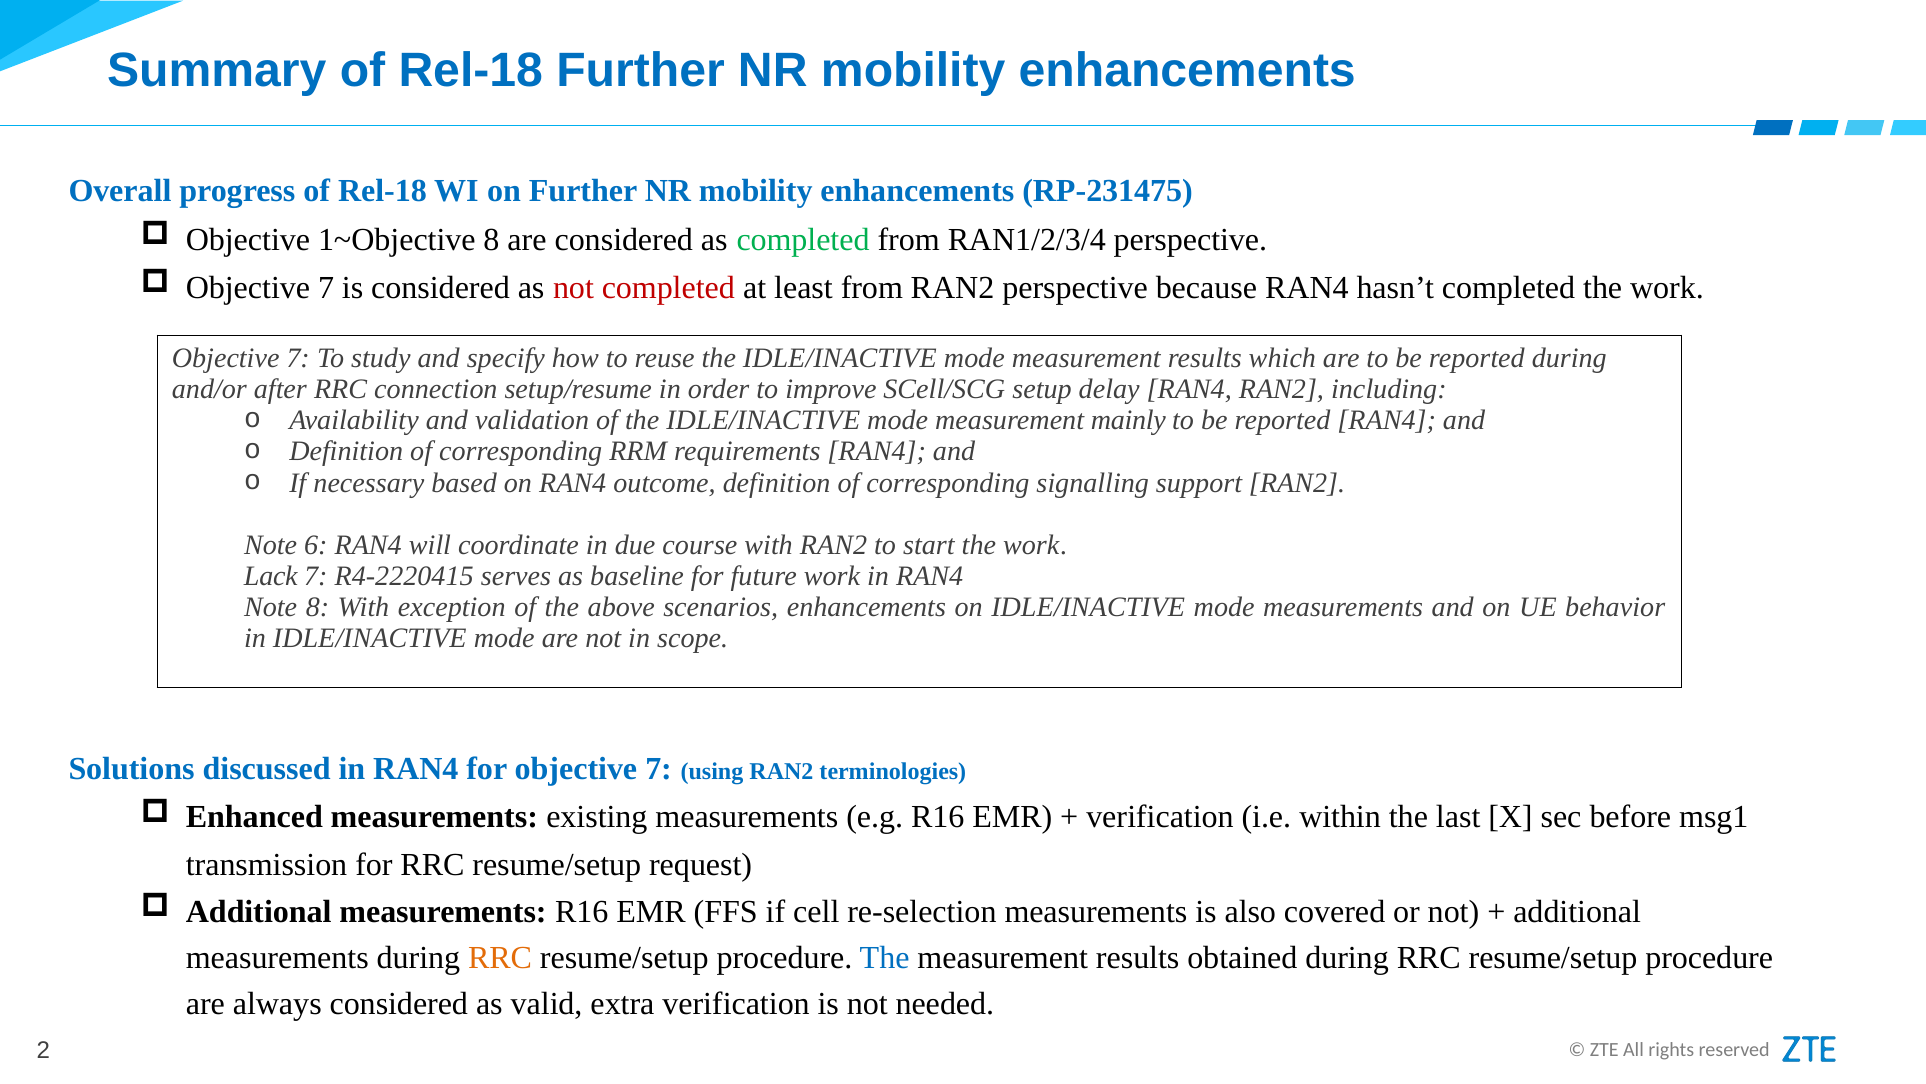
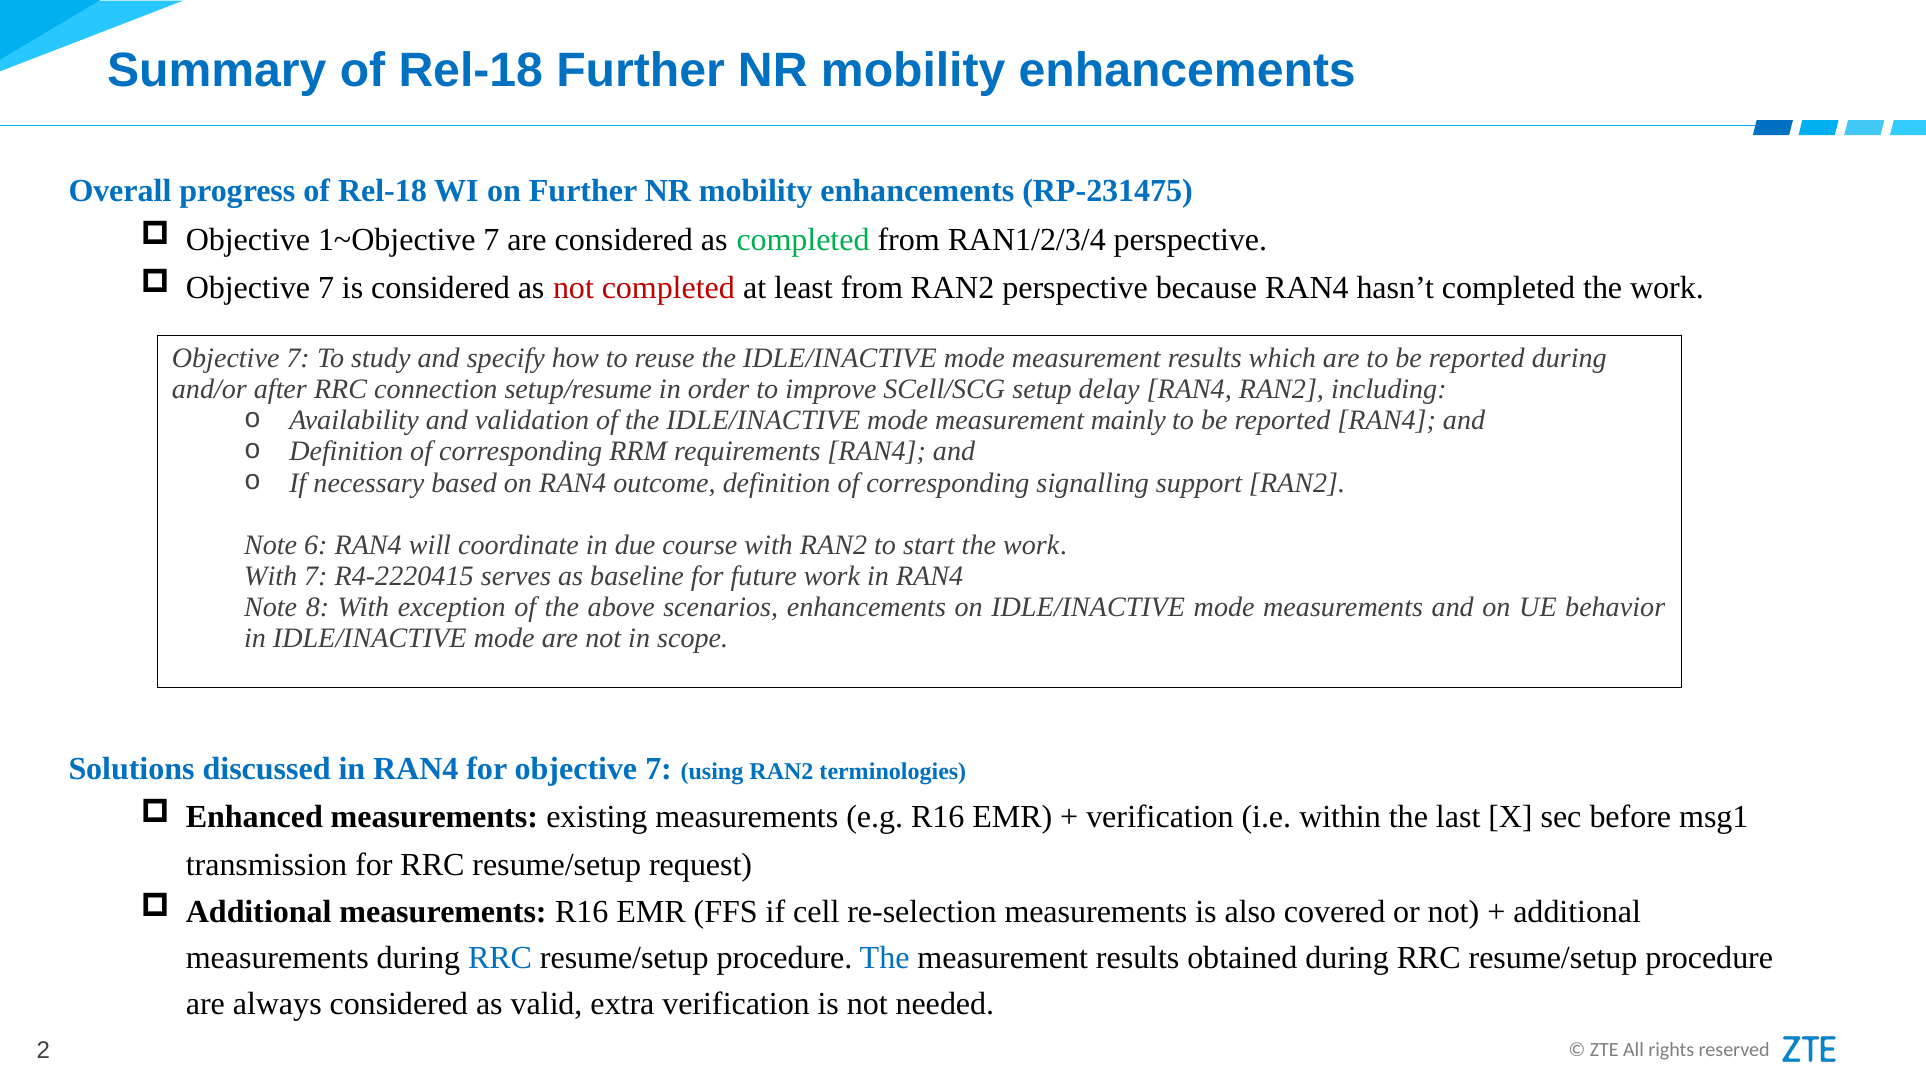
1~Objective 8: 8 -> 7 (492, 239)
Lack: Lack -> With (271, 576)
RRC colour: orange -> blue (500, 957)
